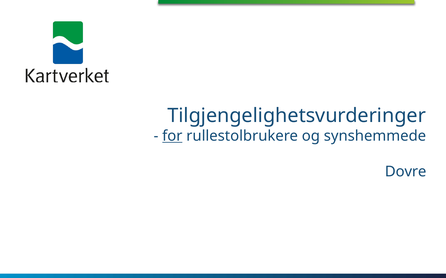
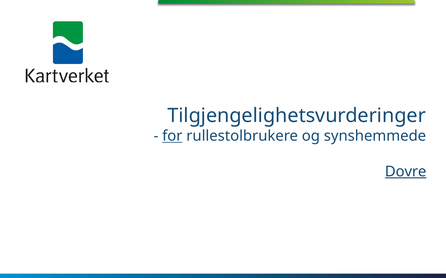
Dovre underline: none -> present (406, 172)
